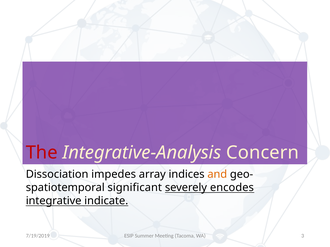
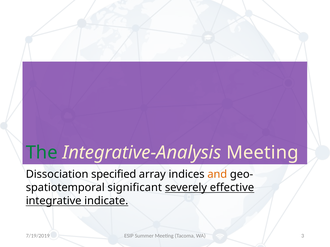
The colour: red -> green (42, 153)
Integrative-Analysis Concern: Concern -> Meeting (262, 153)
impedes: impedes -> specified (114, 175)
encodes: encodes -> effective (232, 188)
